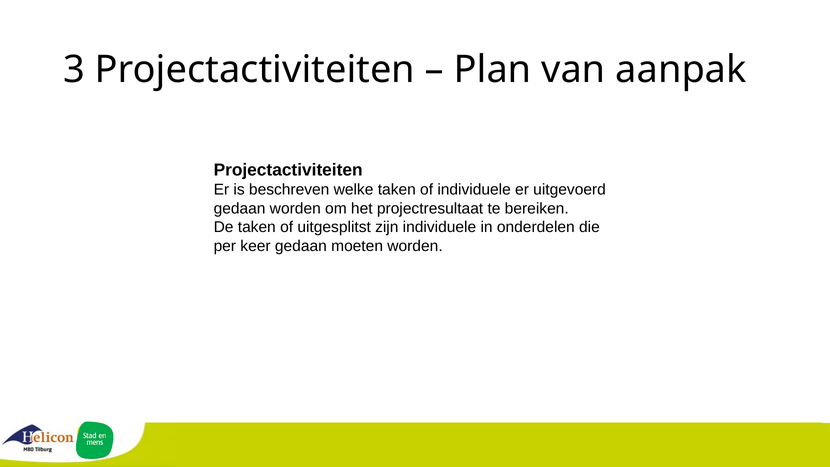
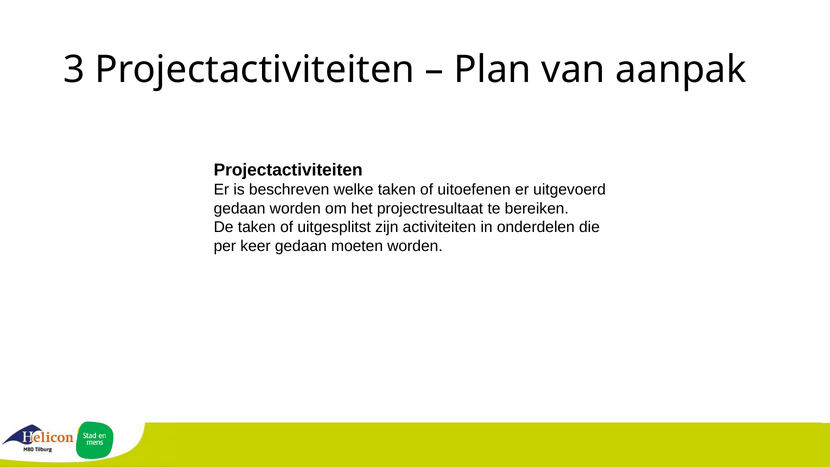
of individuele: individuele -> uitoefenen (474, 190)
zijn individuele: individuele -> activiteiten (439, 227)
